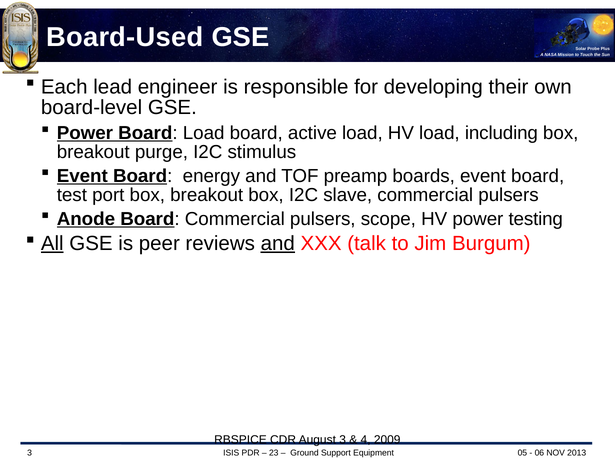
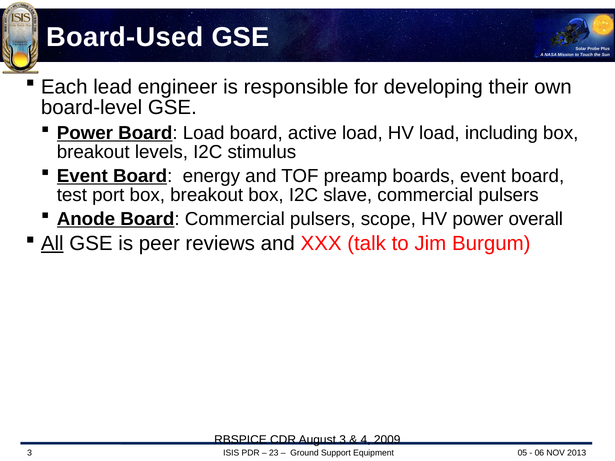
purge: purge -> levels (161, 152)
testing: testing -> overall (536, 219)
and underline: present -> none (278, 244)
